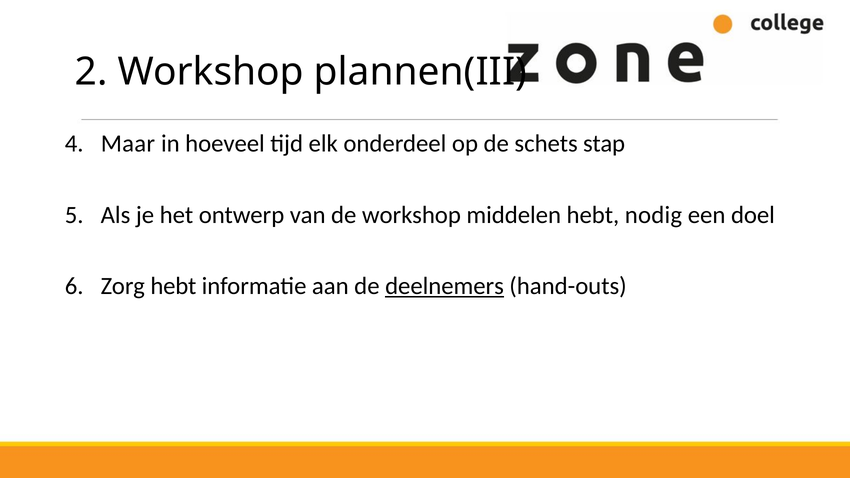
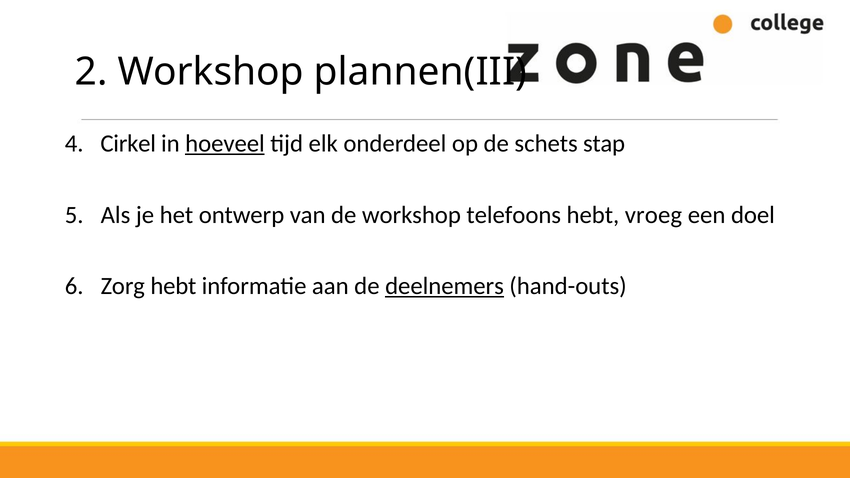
Maar: Maar -> Cirkel (128, 144)
hoeveel underline: none -> present (225, 144)
middelen: middelen -> telefoons (514, 215)
nodig: nodig -> vroeg (653, 215)
